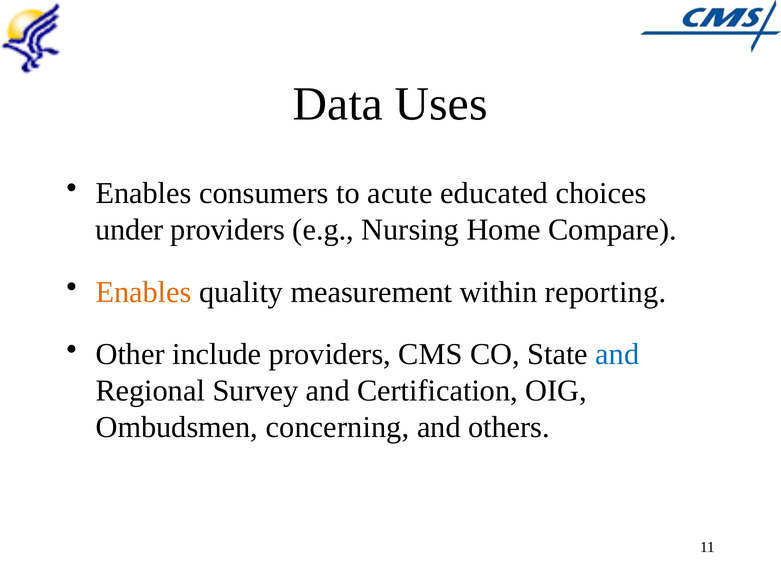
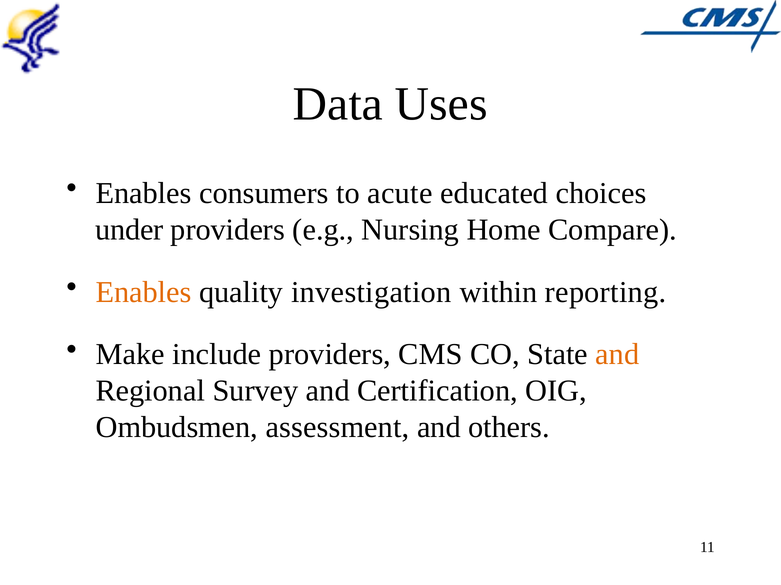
measurement: measurement -> investigation (371, 292)
Other: Other -> Make (130, 355)
and colour: blue -> orange (617, 355)
concerning: concerning -> assessment (338, 428)
